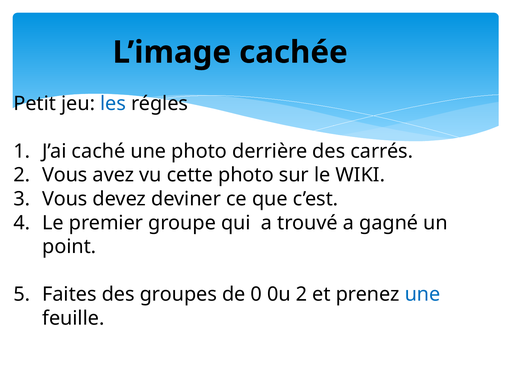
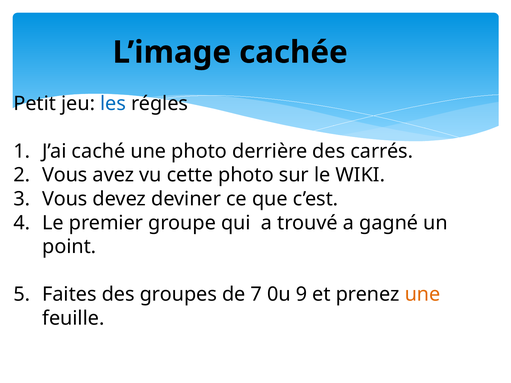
0: 0 -> 7 (256, 295)
0u 2: 2 -> 9 (301, 295)
une colour: blue -> orange (423, 295)
